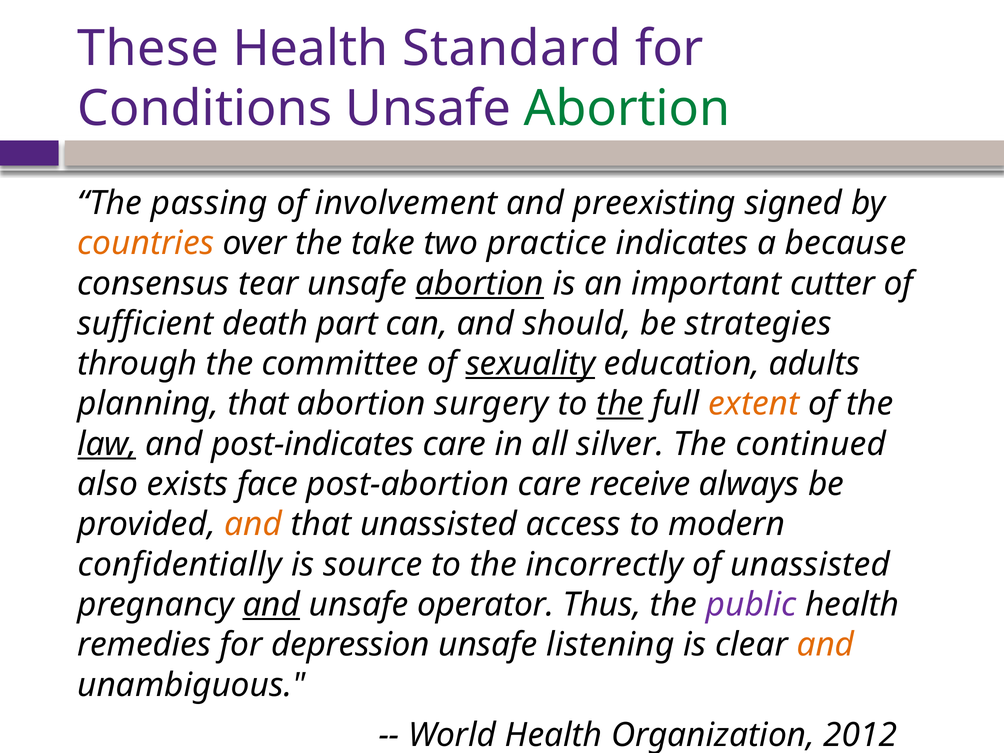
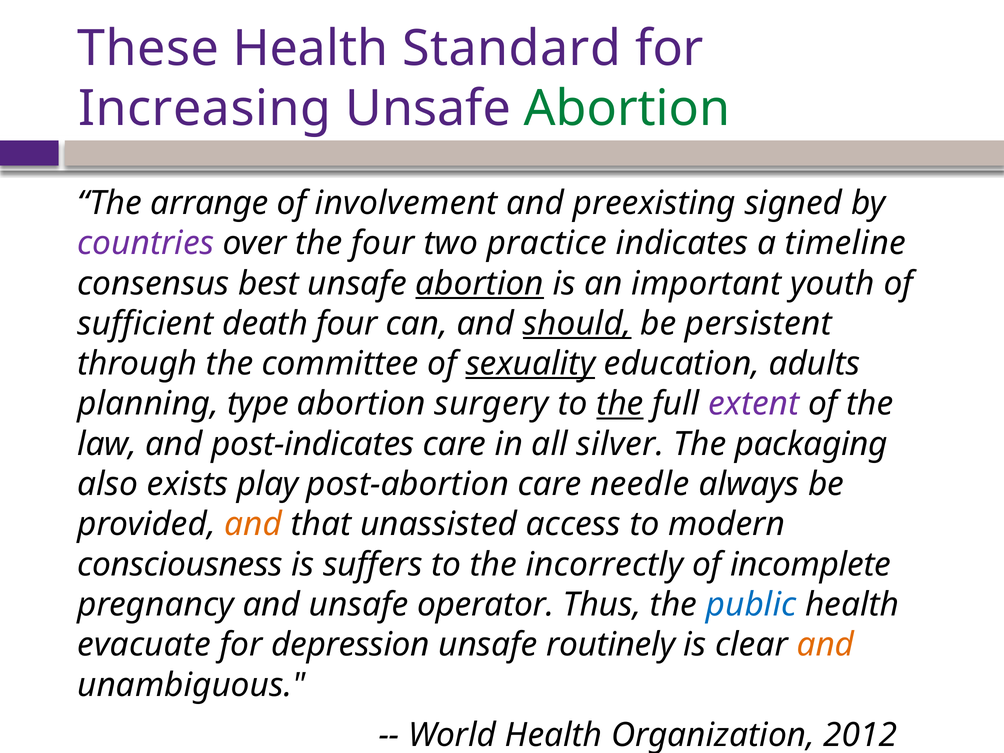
Conditions: Conditions -> Increasing (205, 109)
passing: passing -> arrange (210, 203)
countries colour: orange -> purple (146, 243)
the take: take -> four (383, 243)
because: because -> timeline (845, 243)
tear: tear -> best (268, 283)
cutter: cutter -> youth (832, 283)
death part: part -> four (347, 324)
should underline: none -> present (577, 324)
strategies: strategies -> persistent (758, 324)
planning that: that -> type (258, 404)
extent colour: orange -> purple (754, 404)
law underline: present -> none (107, 444)
continued: continued -> packaging (811, 444)
face: face -> play (268, 484)
receive: receive -> needle (640, 484)
confidentially: confidentially -> consciousness (180, 565)
source: source -> suffers (373, 565)
of unassisted: unassisted -> incomplete (811, 565)
and underline: present -> none (271, 605)
public colour: purple -> blue (751, 605)
remedies: remedies -> evacuate (144, 645)
listening: listening -> routinely (611, 645)
